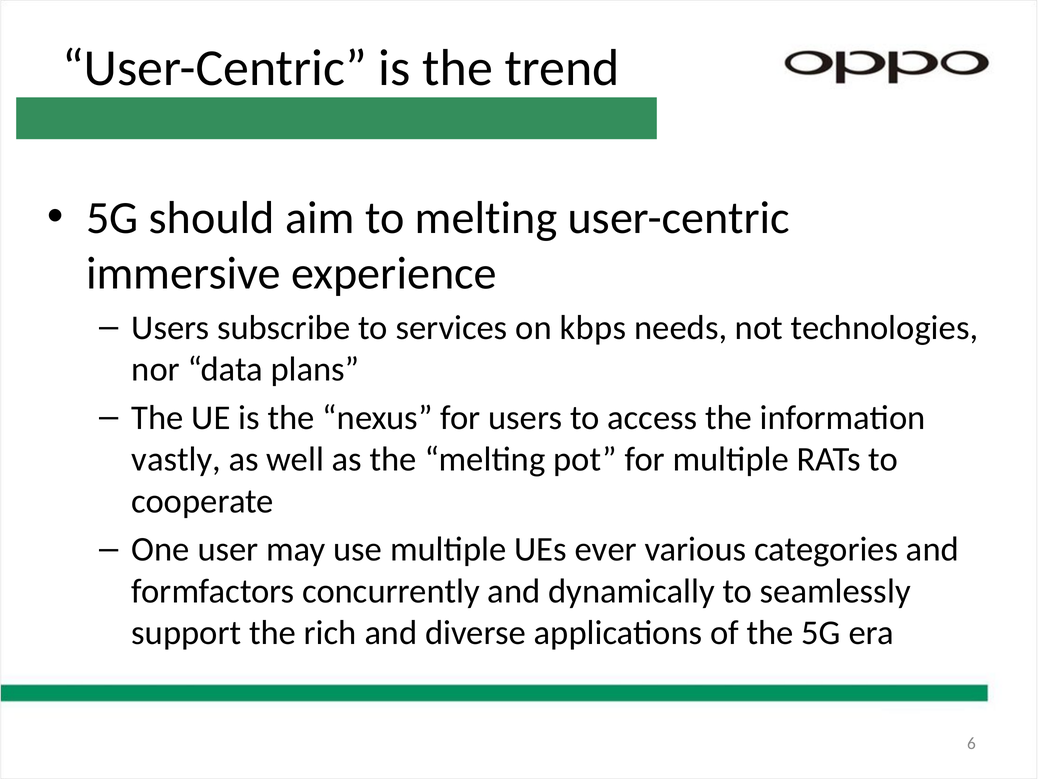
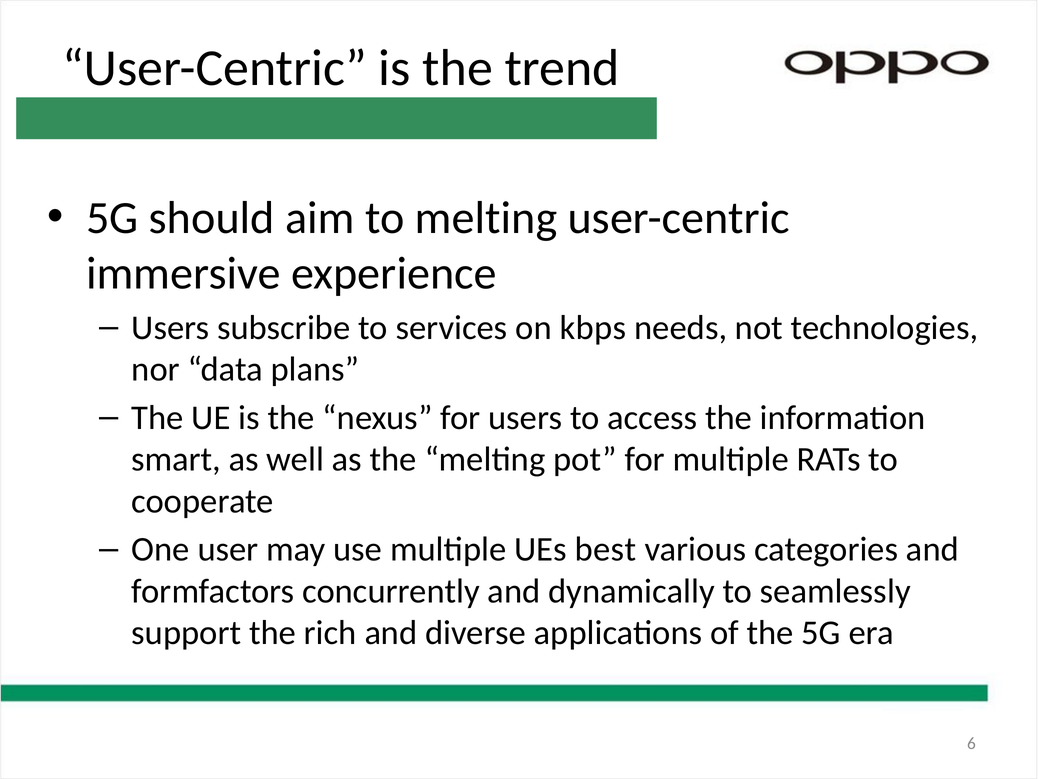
vastly: vastly -> smart (176, 459)
ever: ever -> best (606, 549)
